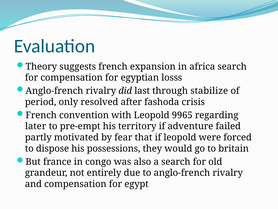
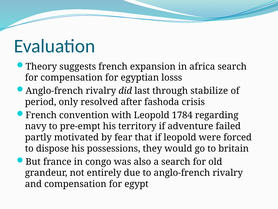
9965: 9965 -> 1784 (182, 115)
later: later -> navy (36, 126)
